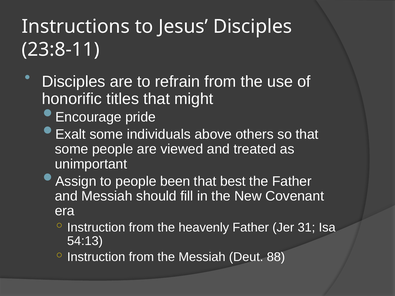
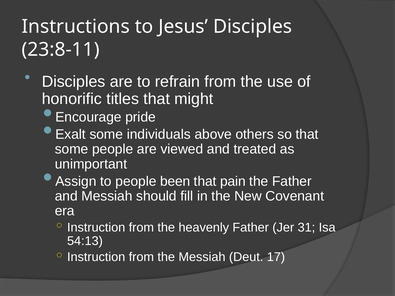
best: best -> pain (233, 181)
88: 88 -> 17 (276, 257)
